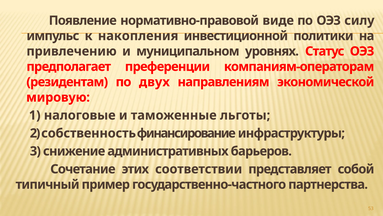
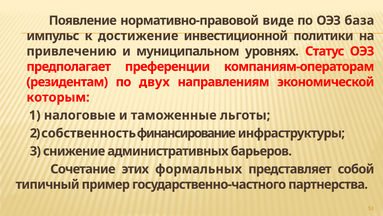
силу: силу -> база (359, 20)
накопления: накопления -> достижение (138, 36)
мировую: мировую -> которым (58, 97)
соответствии: соответствии -> формальных (199, 169)
